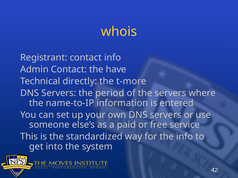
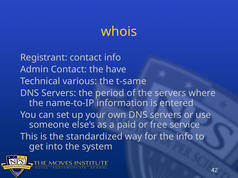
directly: directly -> various (80, 81)
t-more: t-more -> t-same (131, 81)
